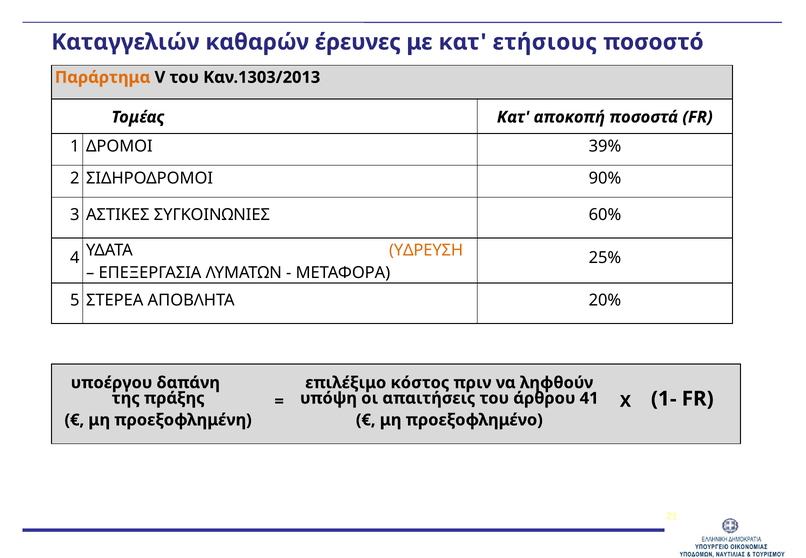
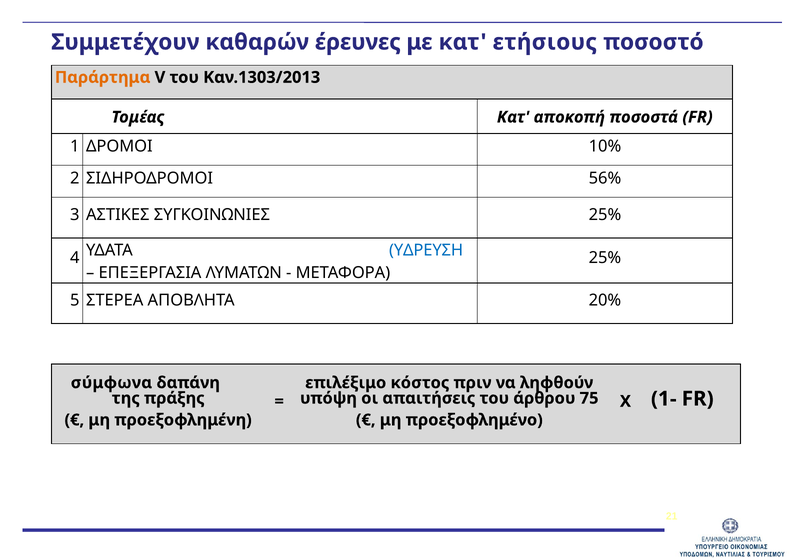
Καταγγελιών: Καταγγελιών -> Συμμετέχουν (125, 42)
39%: 39% -> 10% (605, 146)
90%: 90% -> 56% (605, 178)
ΣΥΓΚΟΙΝΩΝΙΕΣ 60%: 60% -> 25% (605, 215)
ΥΔΡΕΥΣΗ colour: orange -> blue (426, 250)
υποέργου: υποέργου -> σύμφωνα (111, 383)
41: 41 -> 75 (589, 398)
